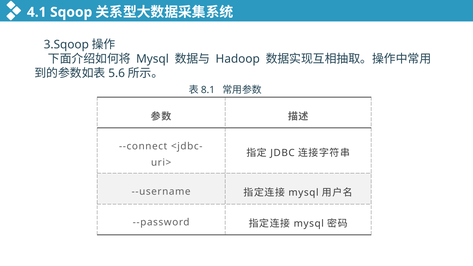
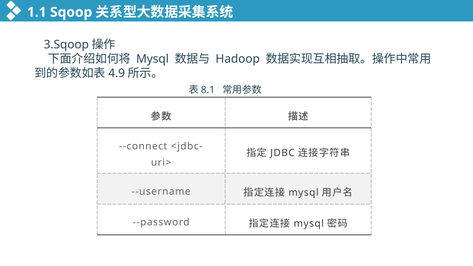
4.1: 4.1 -> 1.1 (37, 12)
5.6: 5.6 -> 4.9 (117, 73)
